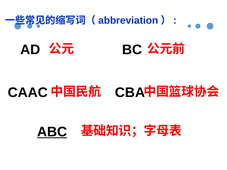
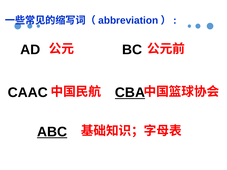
CBA underline: none -> present (130, 93)
